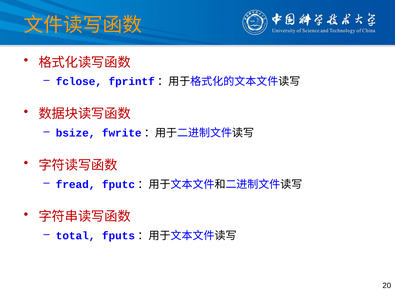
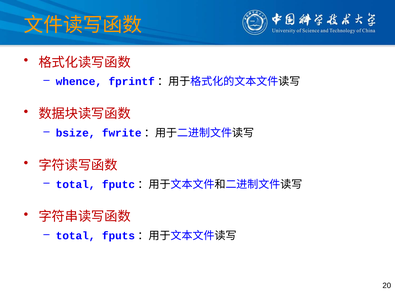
fclose: fclose -> whence (79, 82)
fread: fread -> total (76, 185)
